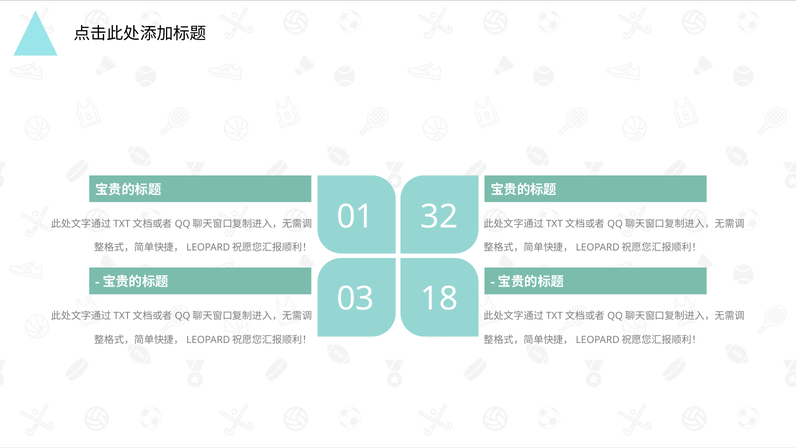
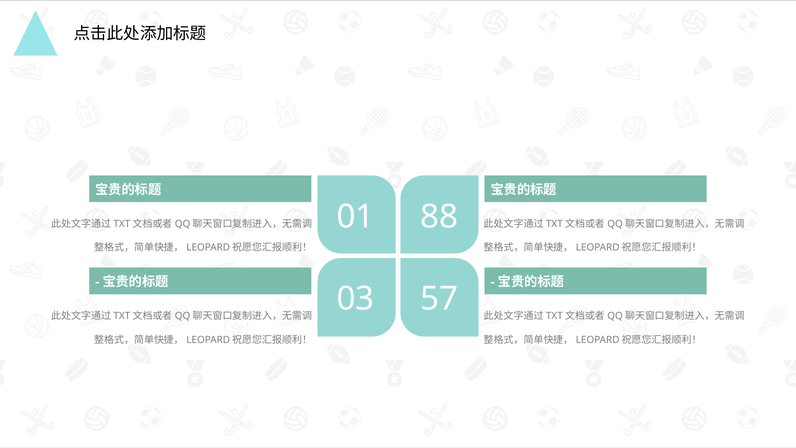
32: 32 -> 88 (439, 217)
18: 18 -> 57 (439, 299)
